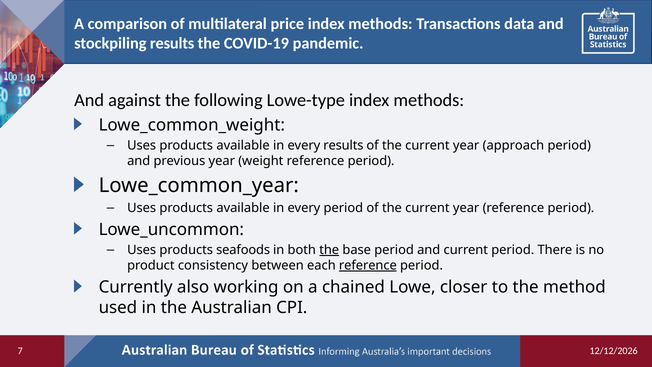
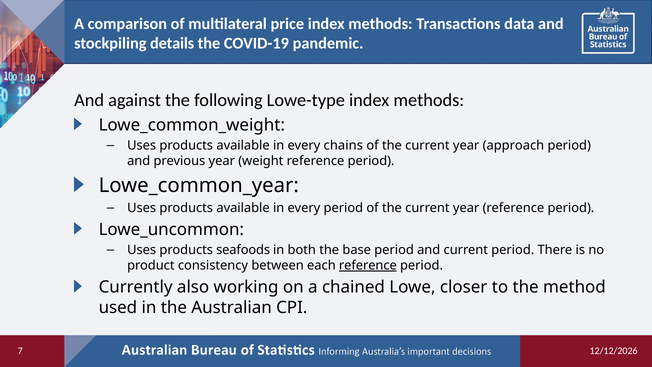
stockpiling results: results -> details (172, 44)
every results: results -> chains (343, 145)
the underline: present -> none (329, 250)
